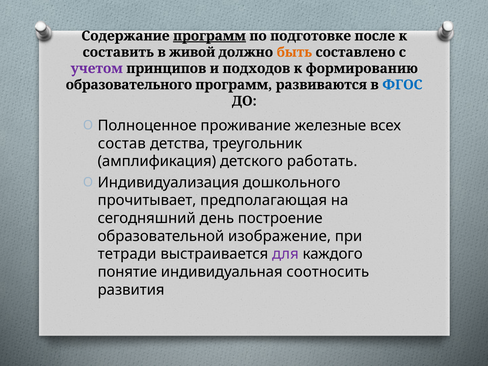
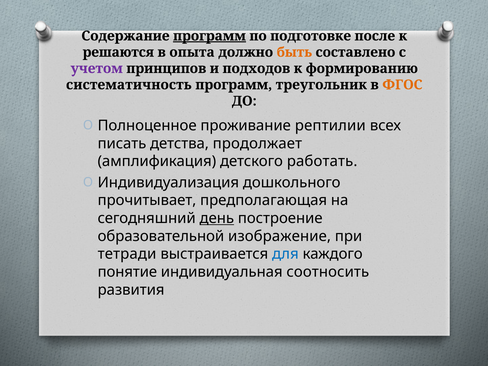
составить: составить -> решаются (118, 52)
живой: живой -> опыта (192, 52)
образовательного: образовательного -> систематичность (129, 85)
развиваются: развиваются -> треугольник (321, 85)
ФГОС colour: blue -> orange (402, 85)
железные: железные -> рептилии (330, 126)
состав: состав -> писать (122, 143)
треугольник: треугольник -> продолжает (257, 143)
день underline: none -> present (217, 218)
для colour: purple -> blue (285, 254)
